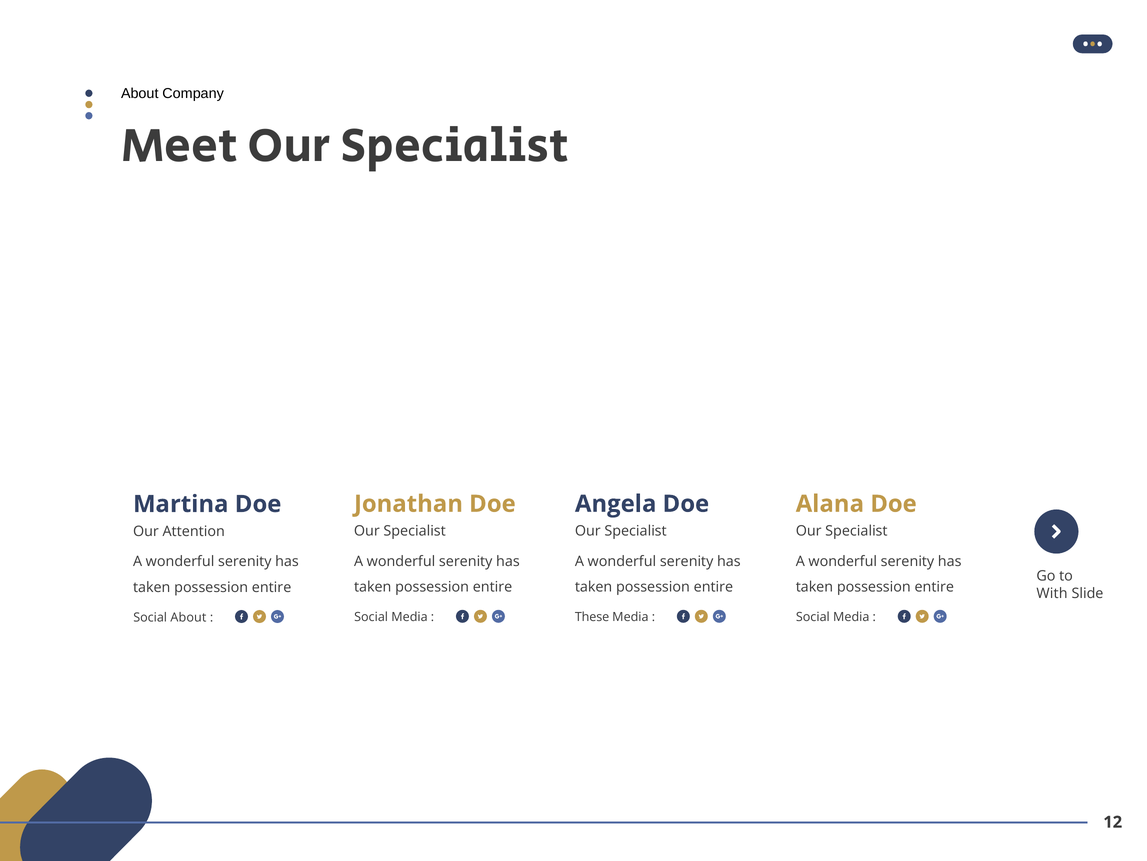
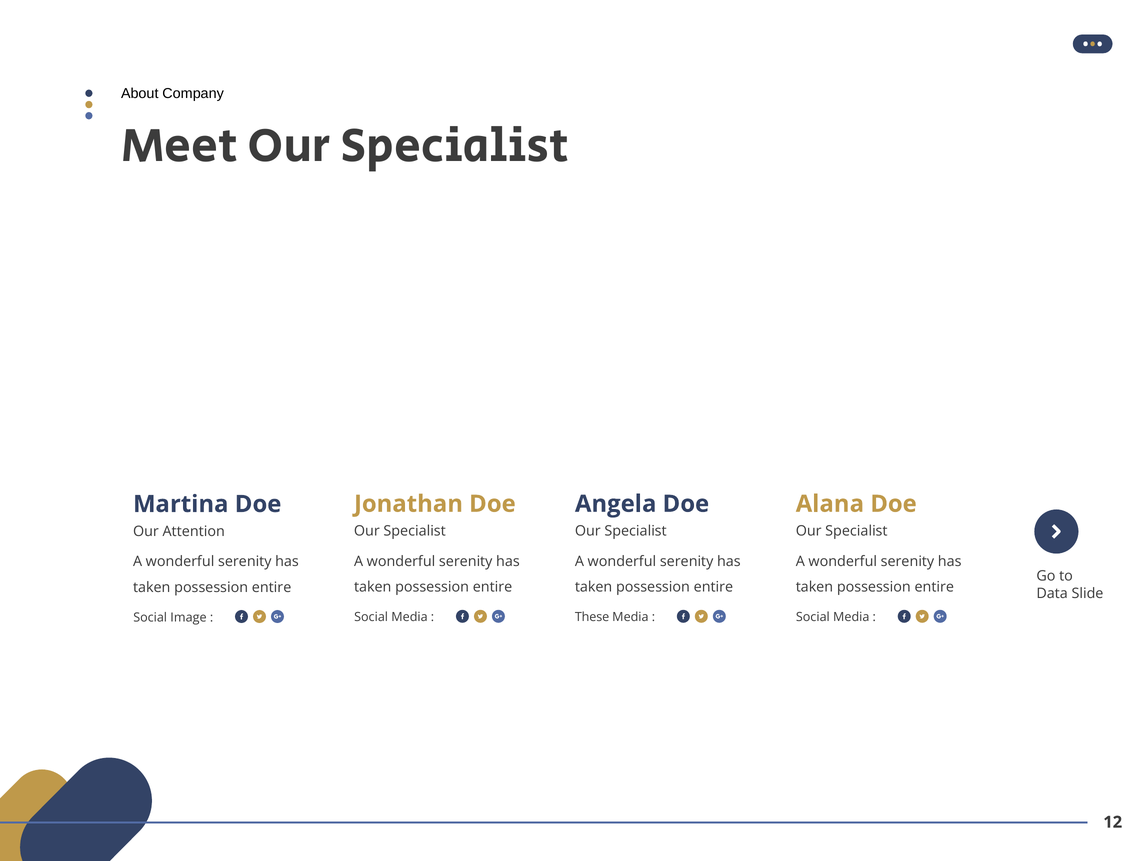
With: With -> Data (1052, 593)
Social About: About -> Image (188, 617)
